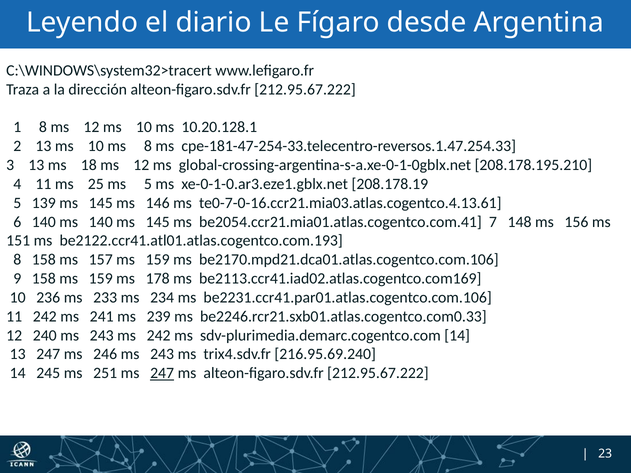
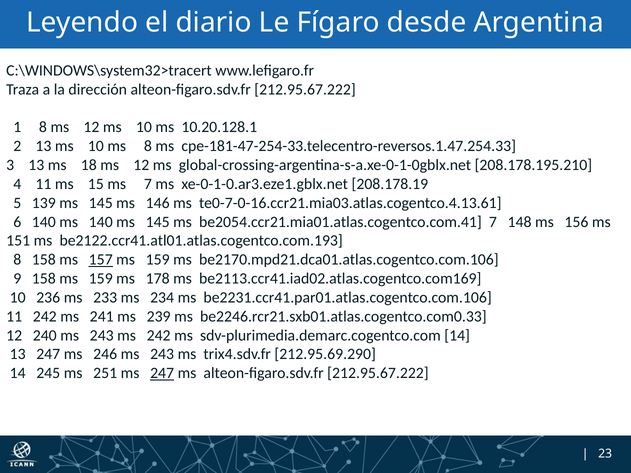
25: 25 -> 15 (96, 184)
ms 5: 5 -> 7 (148, 184)
157 underline: none -> present (101, 260)
216.95.69.240: 216.95.69.240 -> 212.95.69.290 (325, 354)
